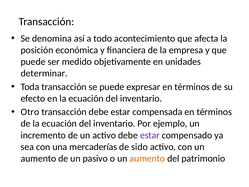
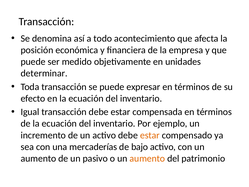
Otro: Otro -> Igual (30, 112)
estar colour: purple -> orange (150, 135)
sido: sido -> bajo (140, 147)
